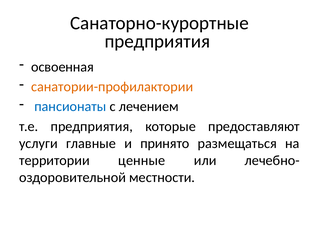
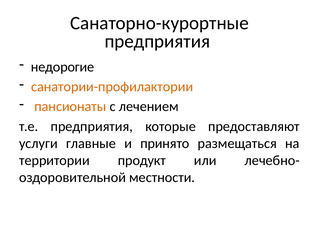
освоенная: освоенная -> недорогие (63, 67)
пансионаты colour: blue -> orange (70, 107)
ценные: ценные -> продукт (142, 161)
